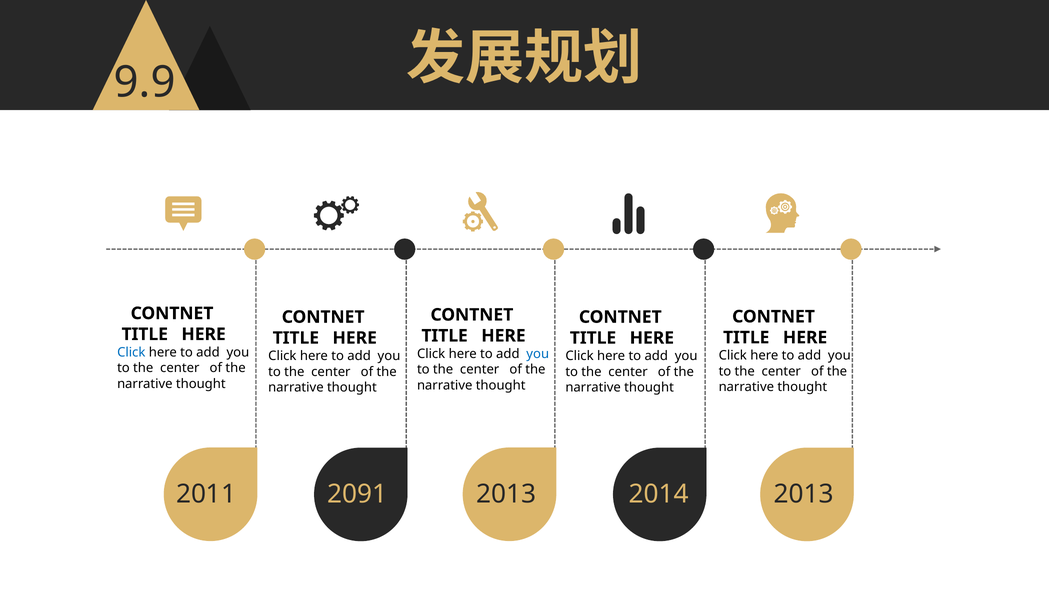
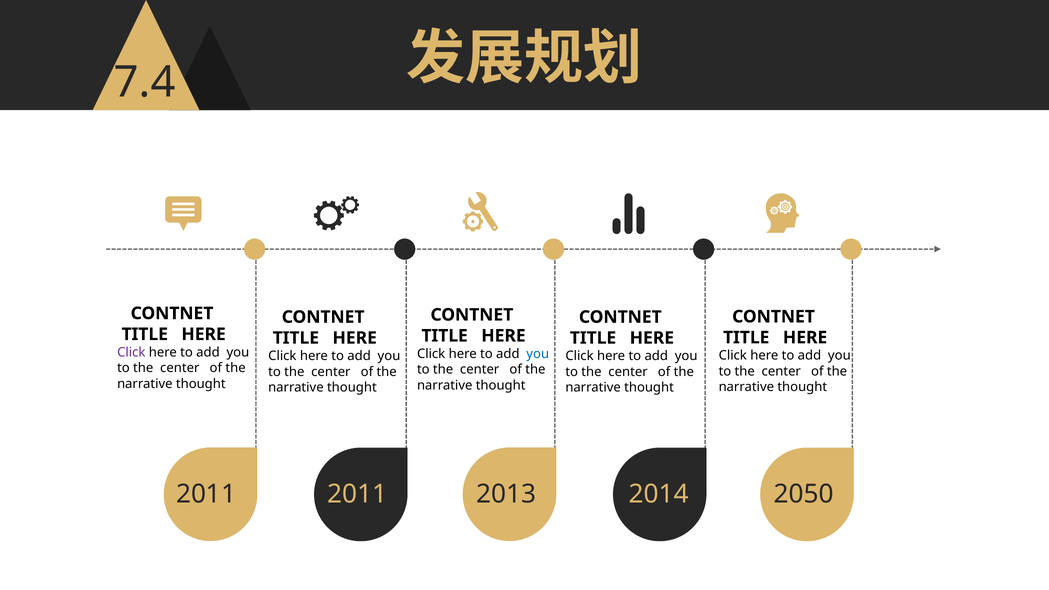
9.9: 9.9 -> 7.4 (145, 82)
Click colour: blue -> purple (131, 352)
2011 2091: 2091 -> 2011 (357, 494)
2014 2013: 2013 -> 2050 (804, 494)
